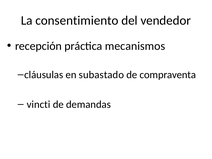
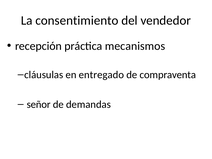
subastado: subastado -> entregado (101, 75)
vincti: vincti -> señor (39, 104)
